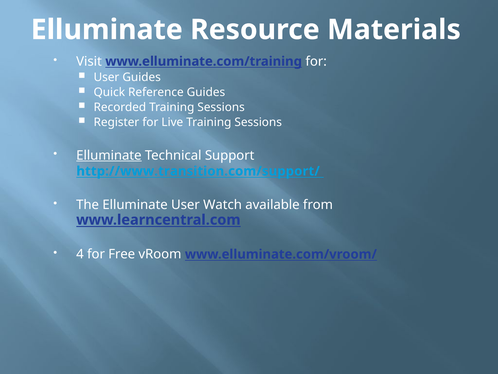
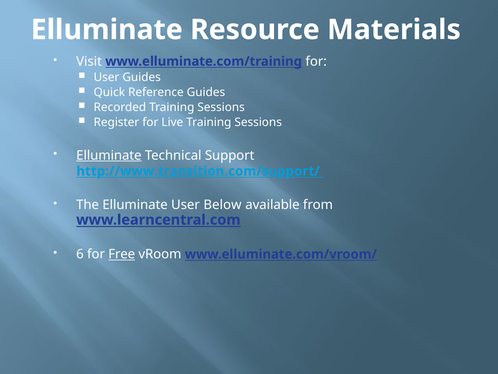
Watch: Watch -> Below (223, 205)
4: 4 -> 6 (80, 254)
Free underline: none -> present (122, 254)
